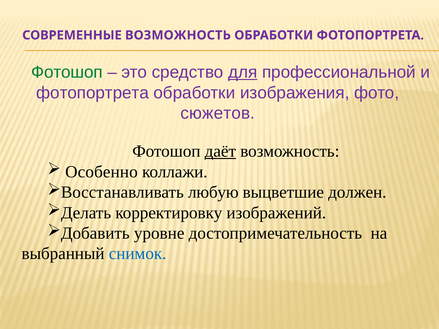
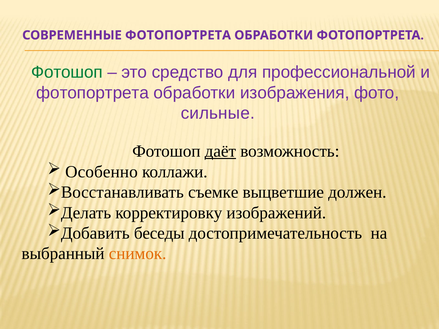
СОВРЕМЕННЫЕ ВОЗМОЖНОСТЬ: ВОЗМОЖНОСТЬ -> ФОТОПОРТРЕТА (178, 35)
для underline: present -> none (243, 72)
сюжетов: сюжетов -> сильные (218, 113)
любую: любую -> съемке (213, 192)
уровне: уровне -> беседы (159, 233)
снимок colour: blue -> orange (138, 254)
